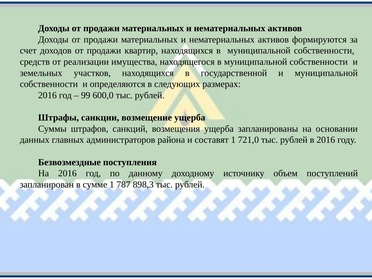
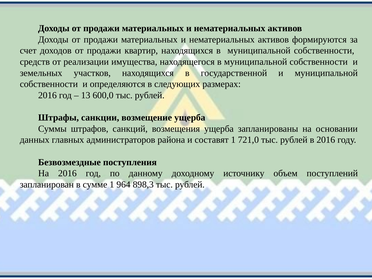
99: 99 -> 13 (86, 95)
787: 787 -> 964 (123, 185)
